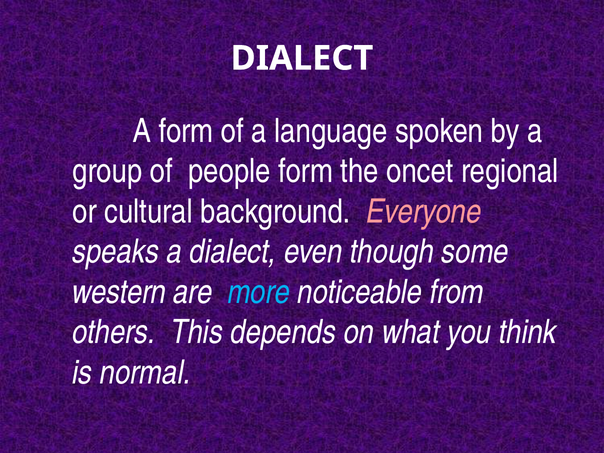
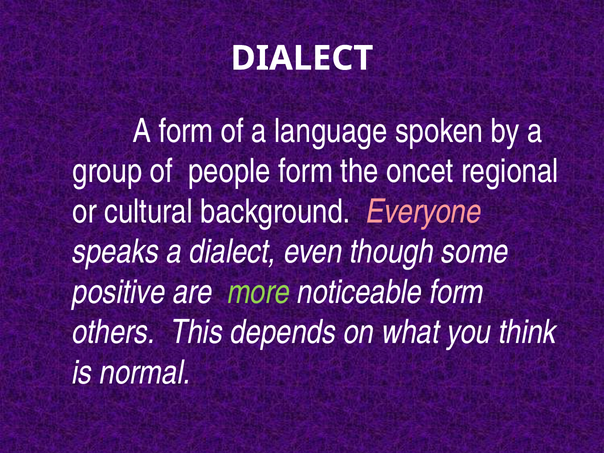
western: western -> positive (119, 292)
more colour: light blue -> light green (259, 292)
noticeable from: from -> form (457, 292)
